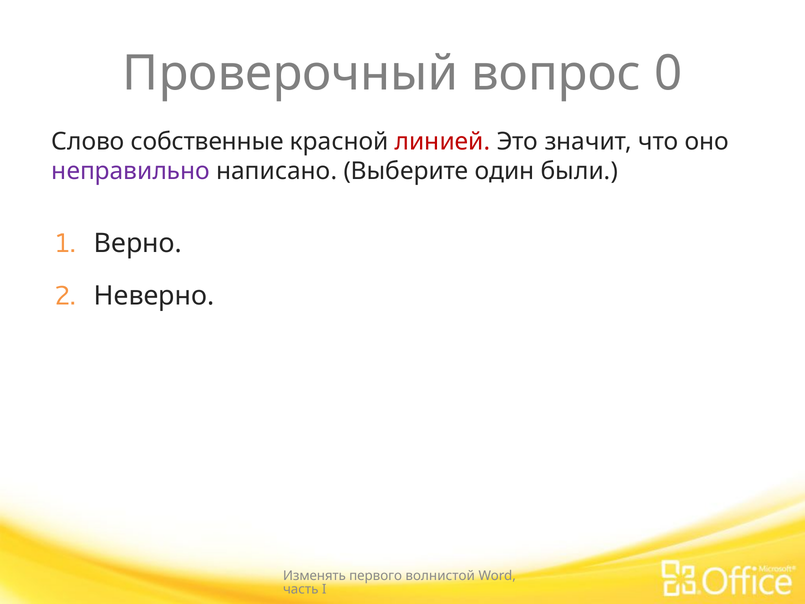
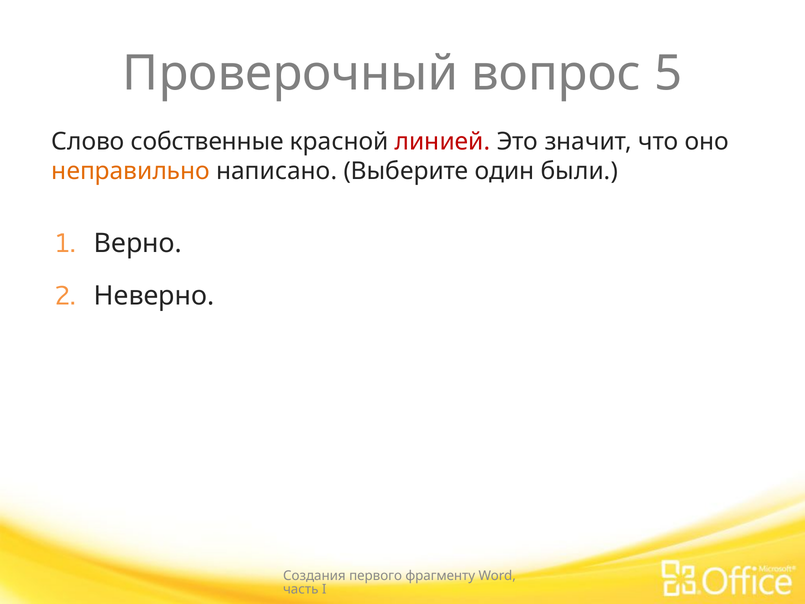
0: 0 -> 5 (668, 74)
неправильно colour: purple -> orange (131, 171)
Изменять: Изменять -> Создания (314, 575)
волнистой: волнистой -> фрагменту (440, 575)
